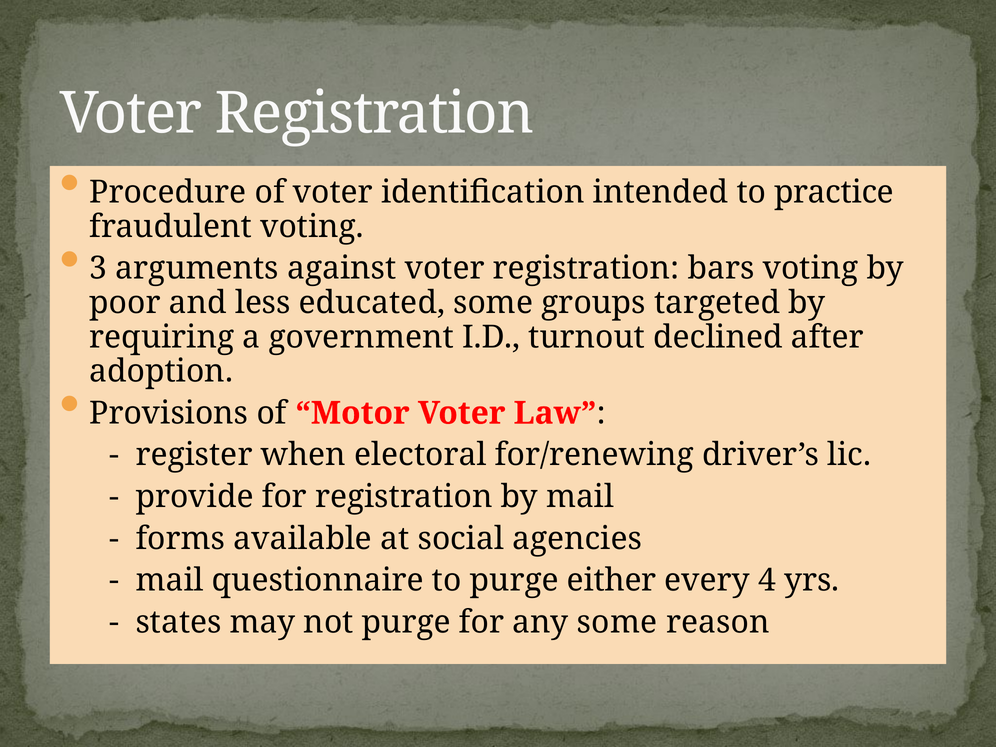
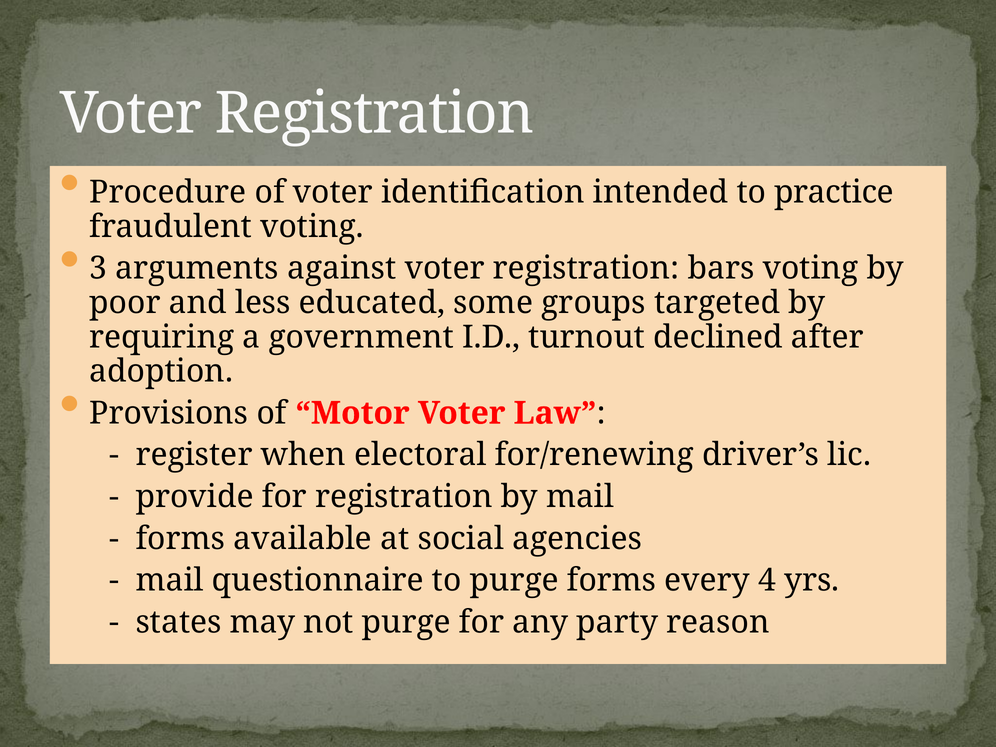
purge either: either -> forms (612, 580)
any some: some -> party (617, 622)
